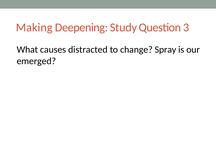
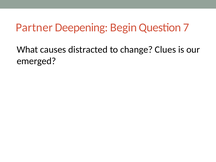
Making: Making -> Partner (34, 28)
Study: Study -> Begin (123, 28)
3: 3 -> 7 (186, 28)
Spray: Spray -> Clues (165, 50)
